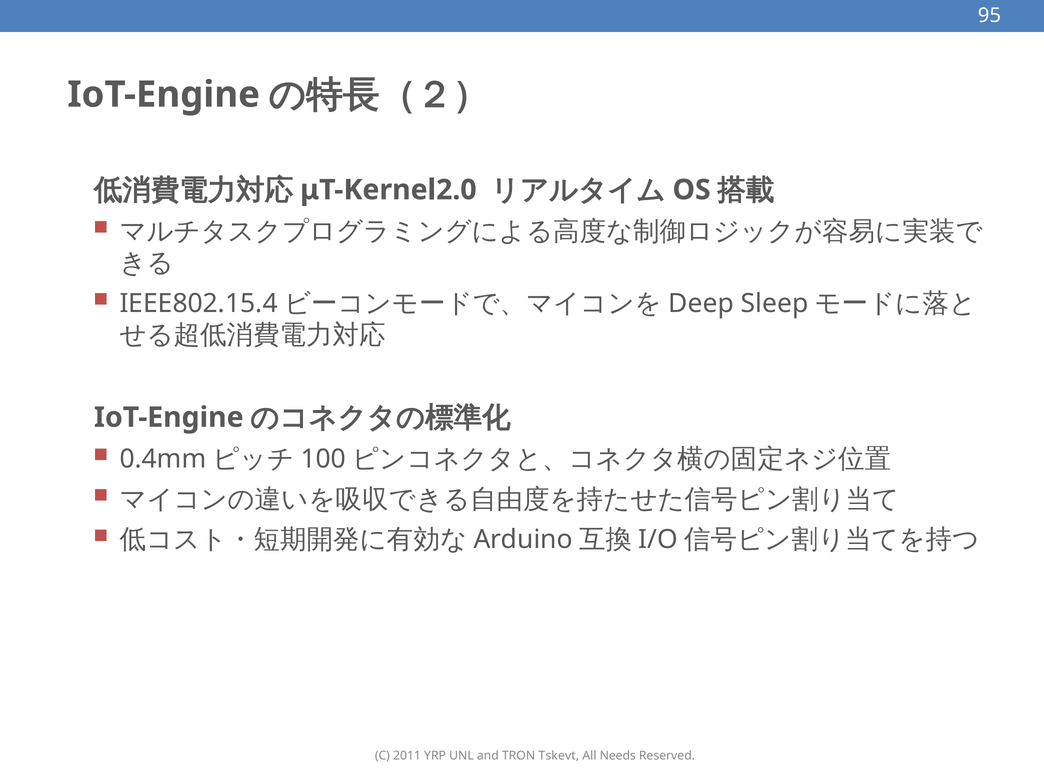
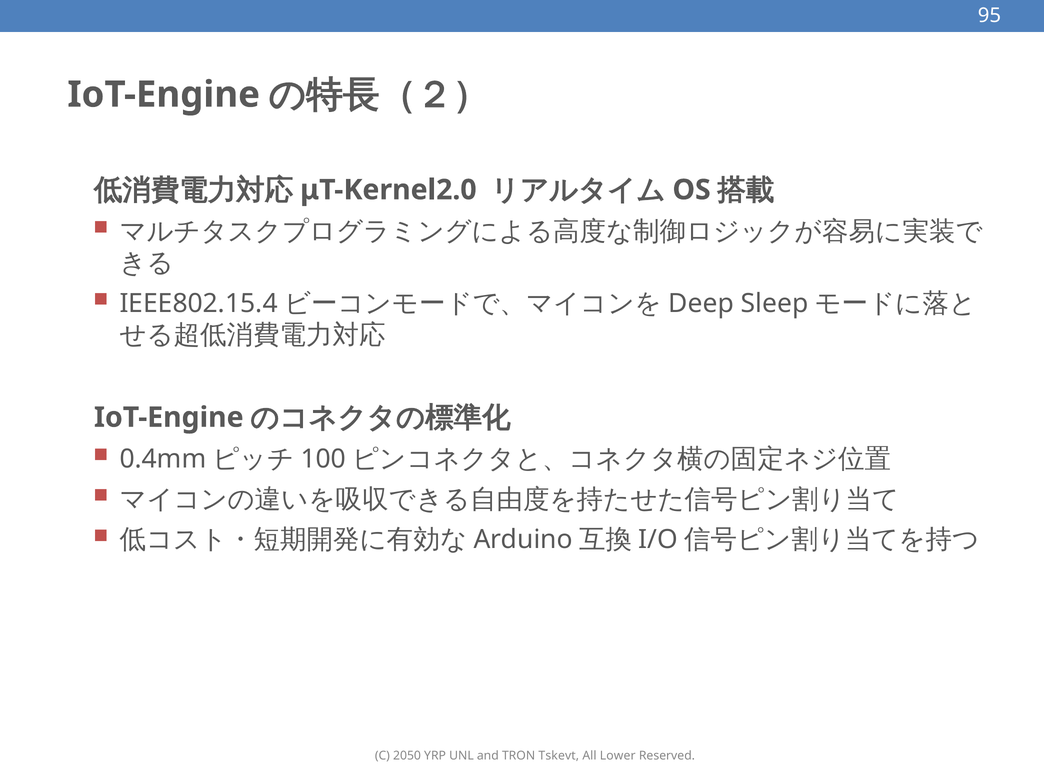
2011: 2011 -> 2050 (407, 756)
Needs: Needs -> Lower (618, 756)
